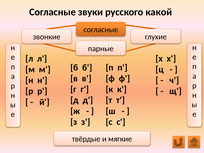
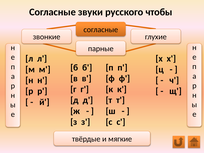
какой: какой -> чтобы (159, 12)
